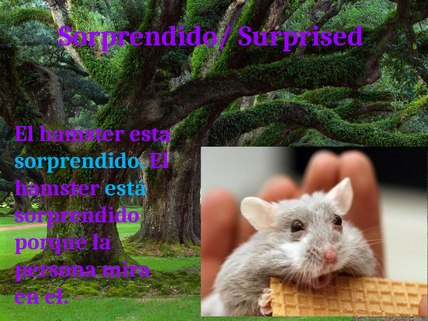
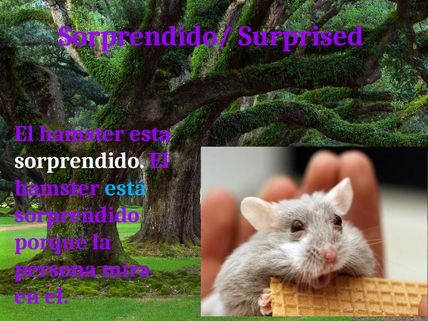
sorprendido colour: light blue -> white (80, 161)
